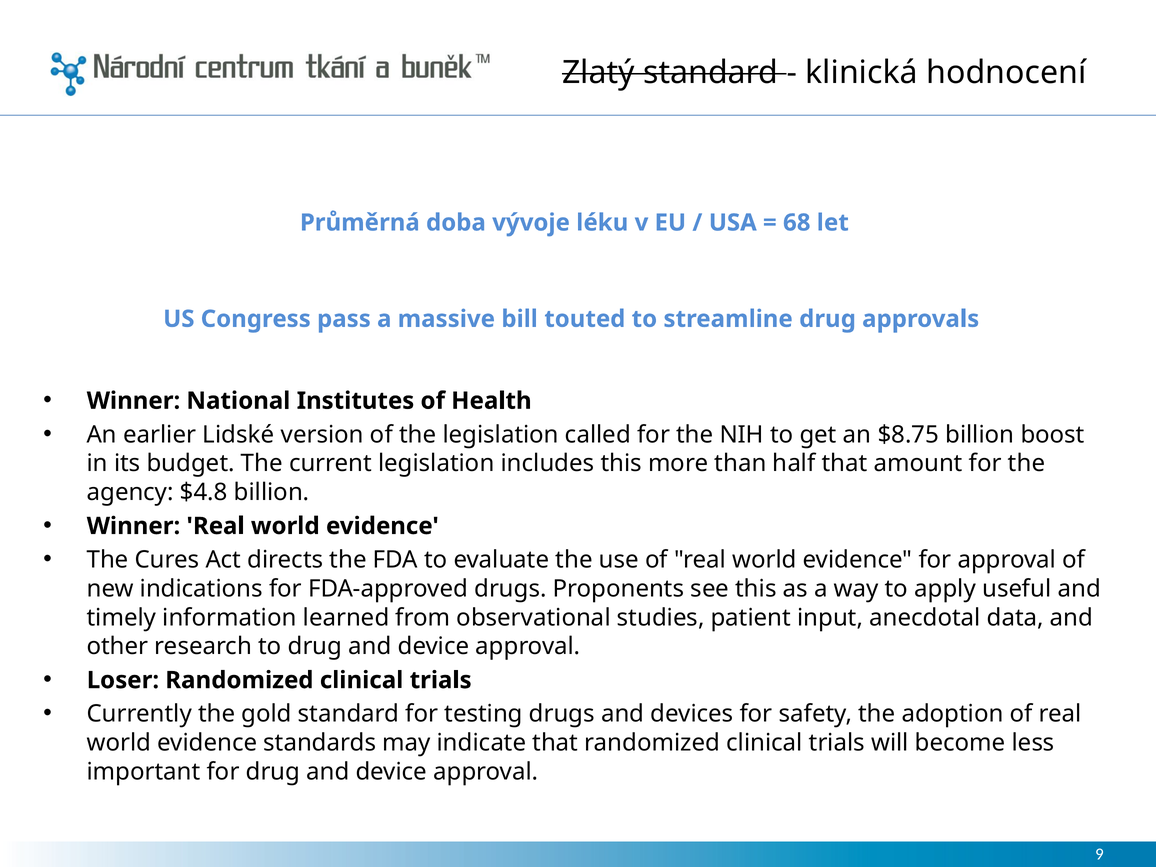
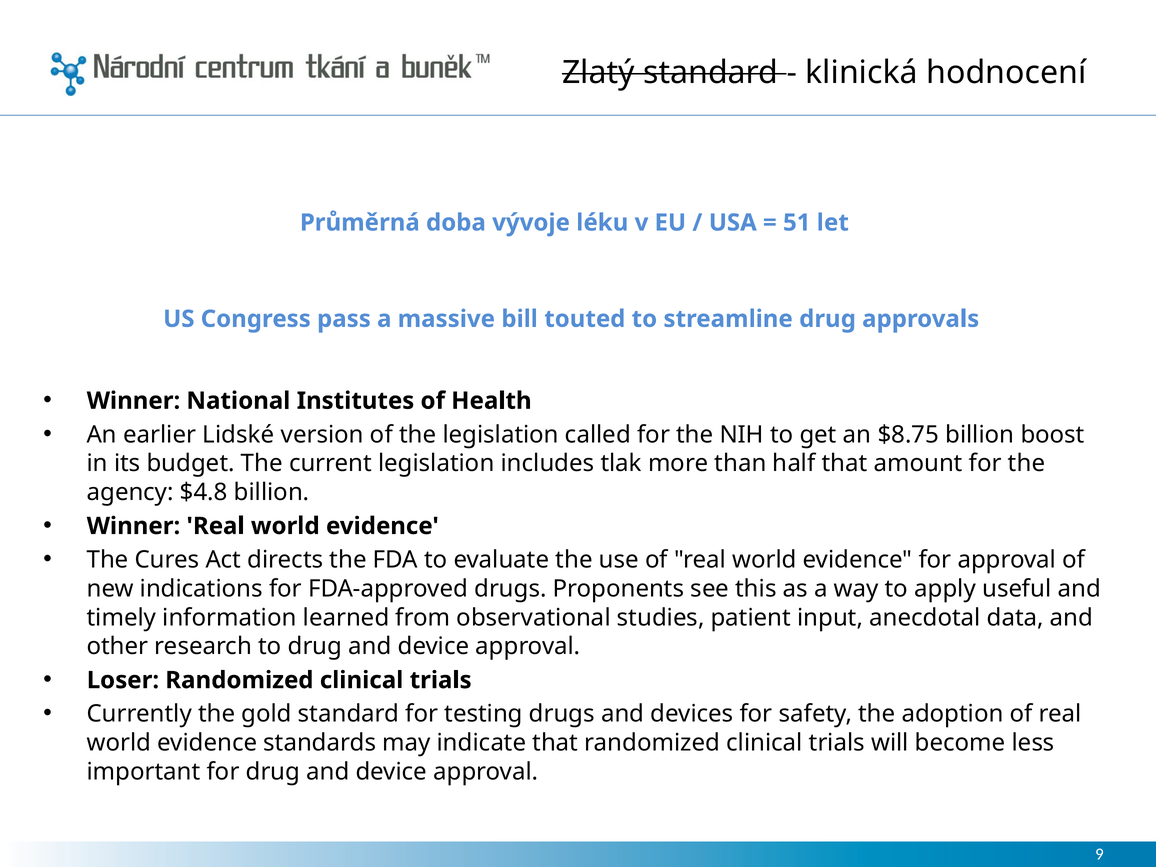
68: 68 -> 51 (797, 223)
includes this: this -> tlak (621, 463)
